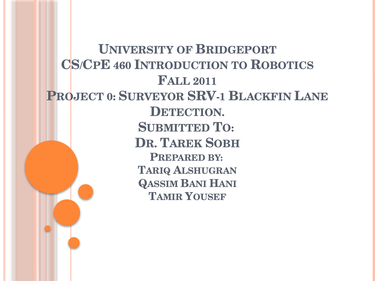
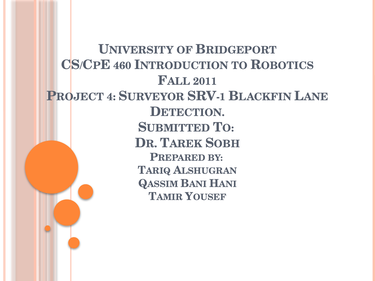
0: 0 -> 4 (111, 97)
